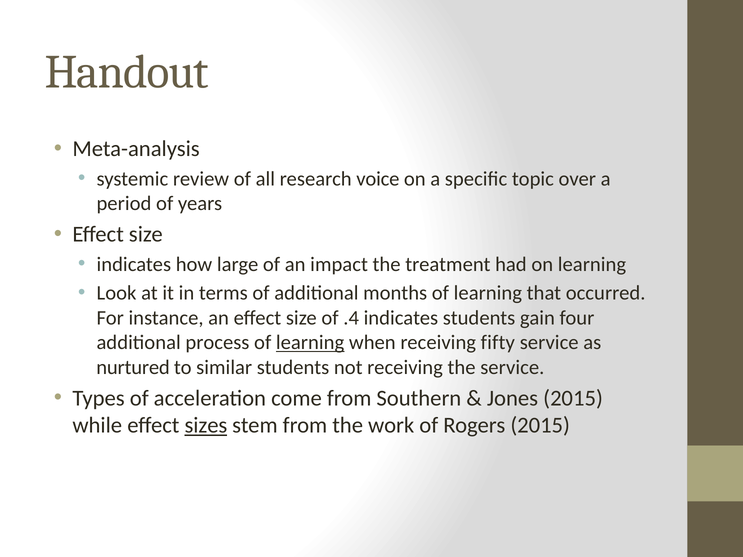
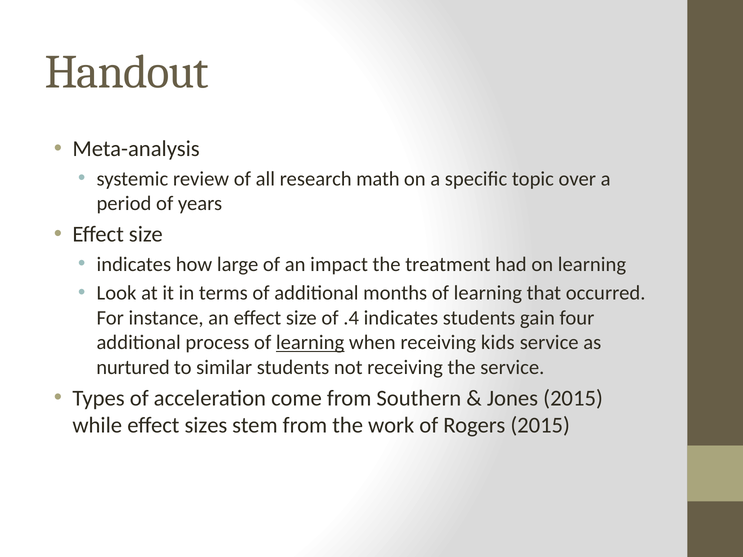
voice: voice -> math (378, 179)
fifty: fifty -> kids (498, 343)
sizes underline: present -> none (206, 426)
